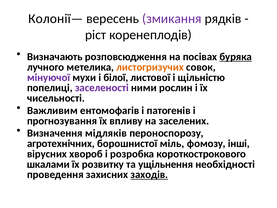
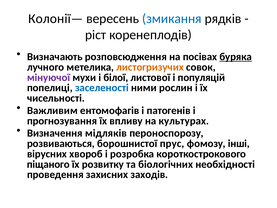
змикання colour: purple -> blue (172, 19)
щільністю: щільністю -> популяцій (201, 77)
заселеності colour: purple -> blue (102, 88)
заселених: заселених -> культурах (184, 121)
агротехнічних: агротехнічних -> розвиваються (61, 143)
міль: міль -> прус (172, 143)
шкалами: шкалами -> піщаного (48, 164)
ущільнення: ущільнення -> біологічних (166, 164)
заходів underline: present -> none (149, 174)
